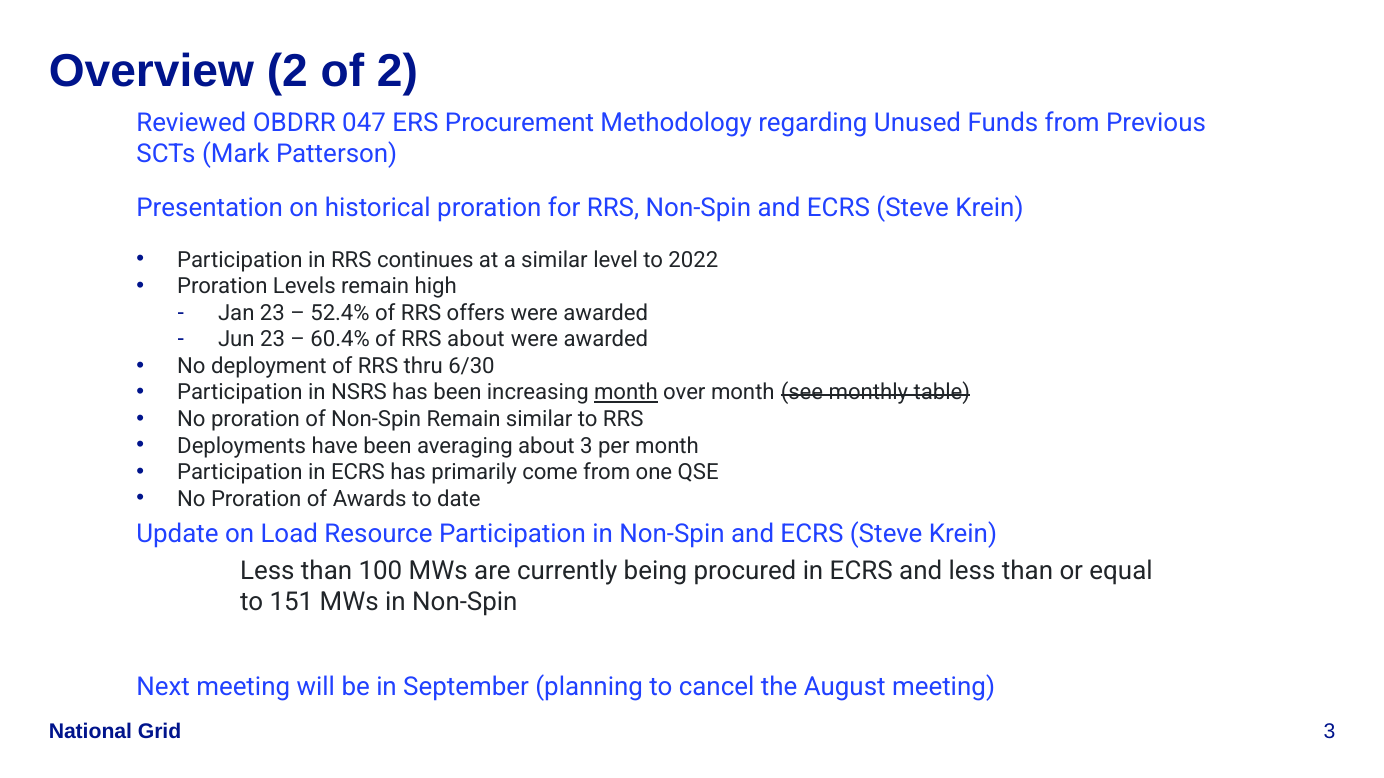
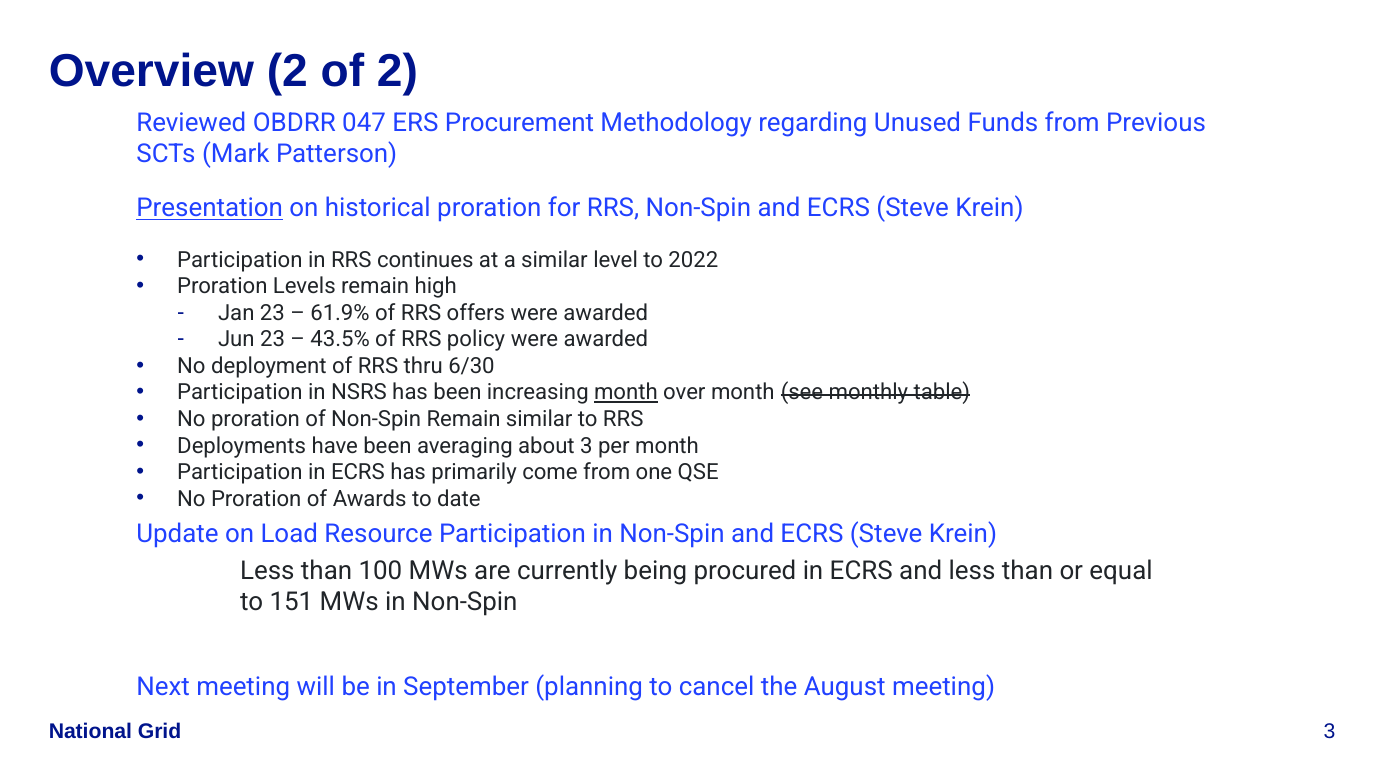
Presentation underline: none -> present (210, 208)
52.4%: 52.4% -> 61.9% (340, 313)
60.4%: 60.4% -> 43.5% (340, 340)
RRS about: about -> policy (476, 340)
